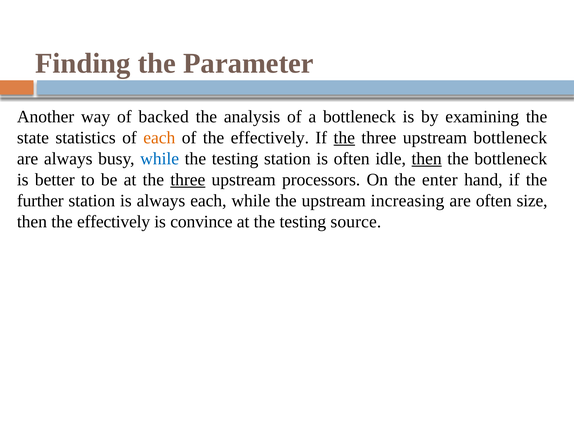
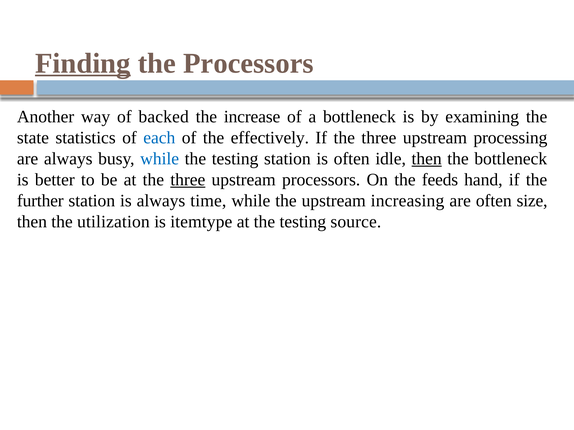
Finding underline: none -> present (83, 63)
the Parameter: Parameter -> Processors (248, 63)
analysis: analysis -> increase (252, 117)
each colour: orange -> blue (159, 138)
the underline: present -> none (344, 138)
upstream bottleneck: bottleneck -> processing (510, 138)
enter: enter -> feeds (440, 180)
always each: each -> time (208, 201)
then the effectively: effectively -> utilization (113, 222)
convince: convince -> itemtype (201, 222)
